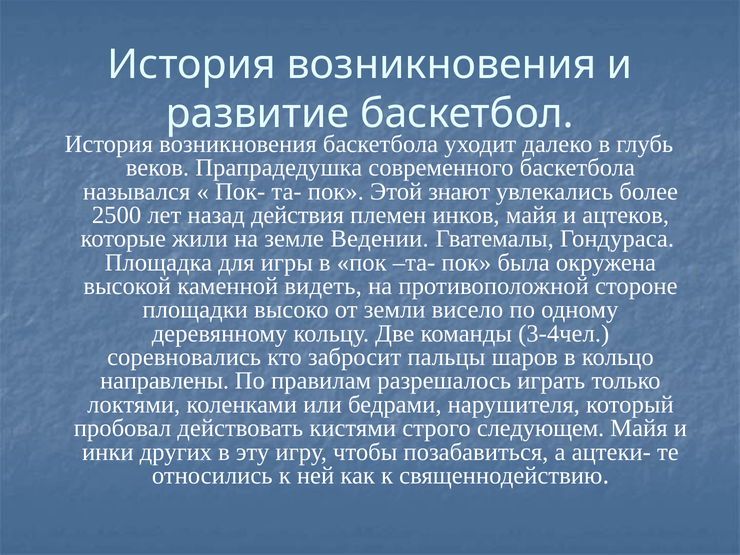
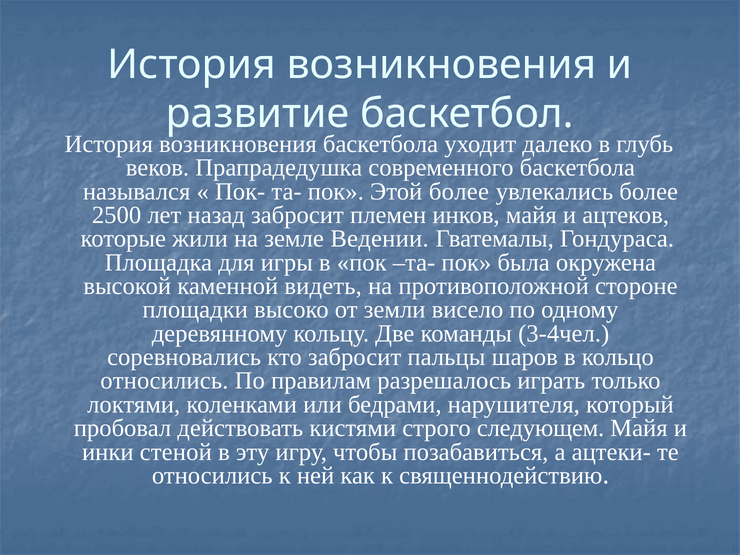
Этой знают: знают -> более (459, 191)
назад действия: действия -> забросит (297, 215)
направлены: направлены -> относились (164, 381)
других: других -> стеной (176, 452)
